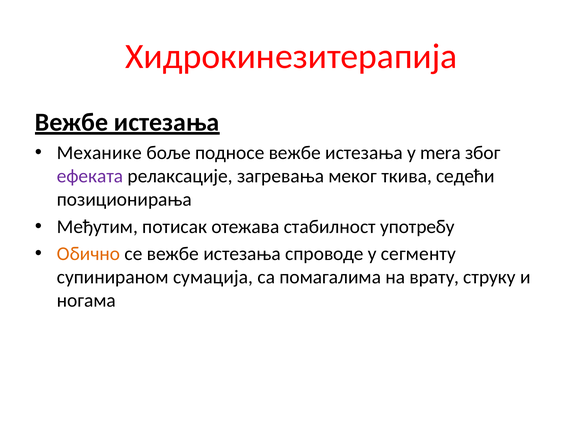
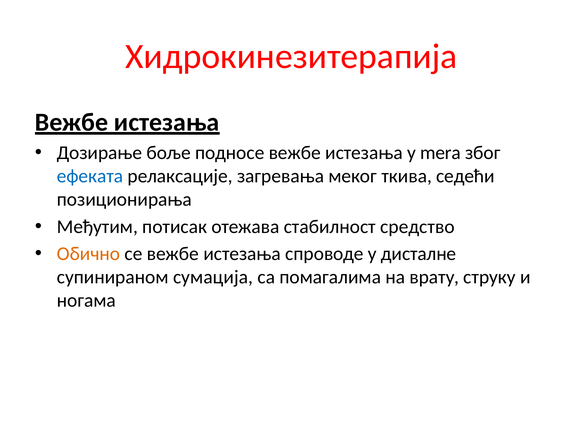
Механике: Механике -> Дозирање (99, 153)
ефеката colour: purple -> blue (90, 176)
употребу: употребу -> срeдствo (417, 227)
сегменту: сегменту -> дисталне (419, 254)
